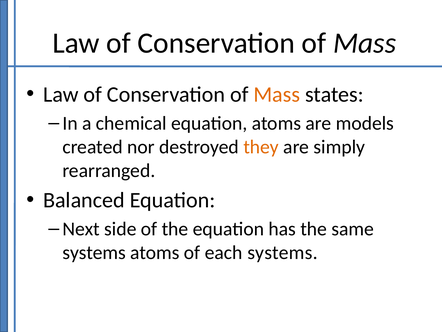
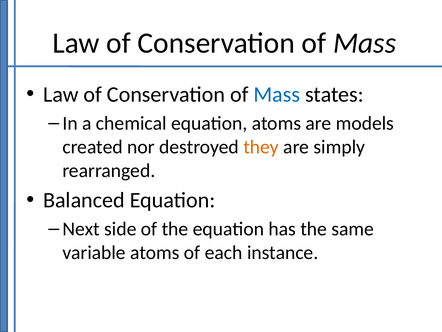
Mass colour: orange -> blue (277, 94)
systems: systems -> variable (94, 252)
each systems: systems -> instance (283, 252)
